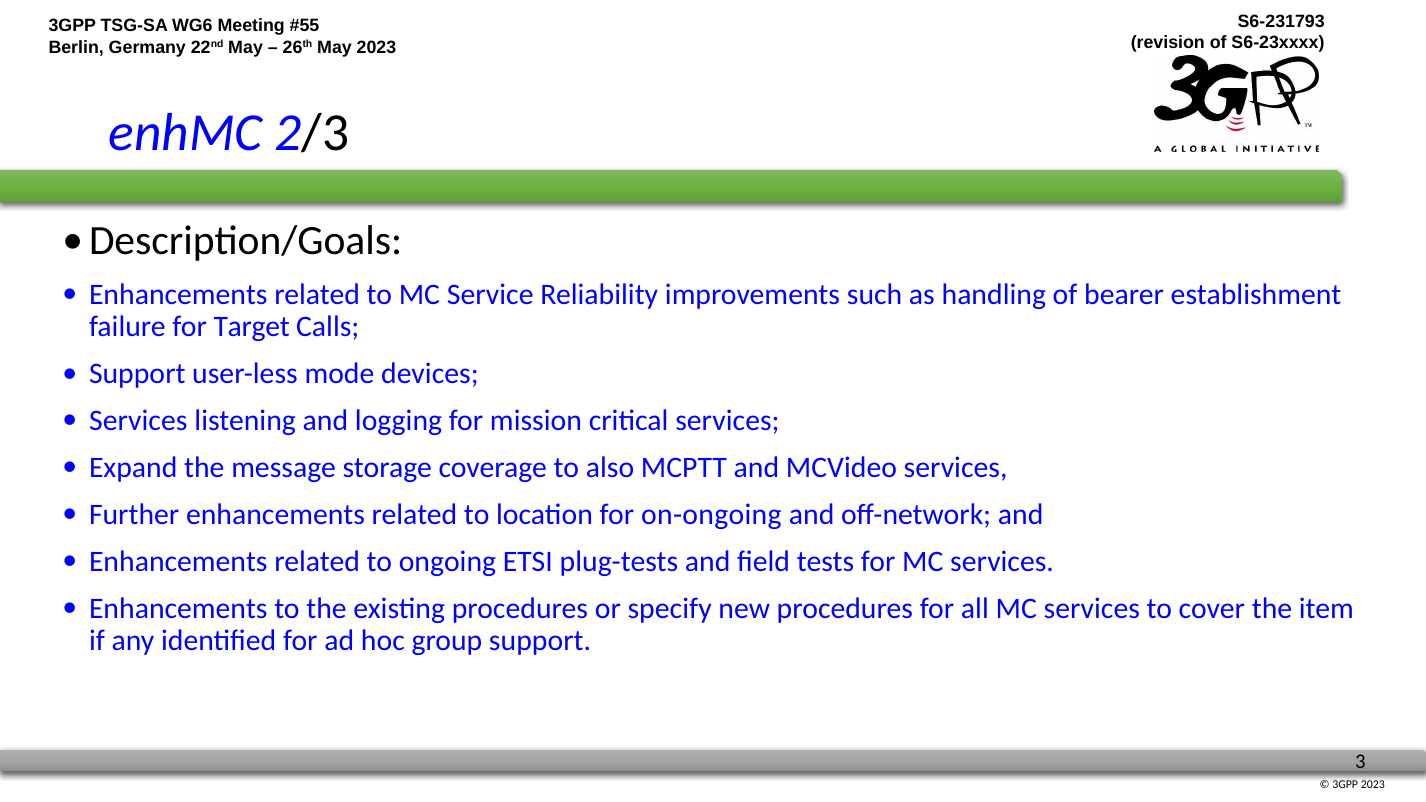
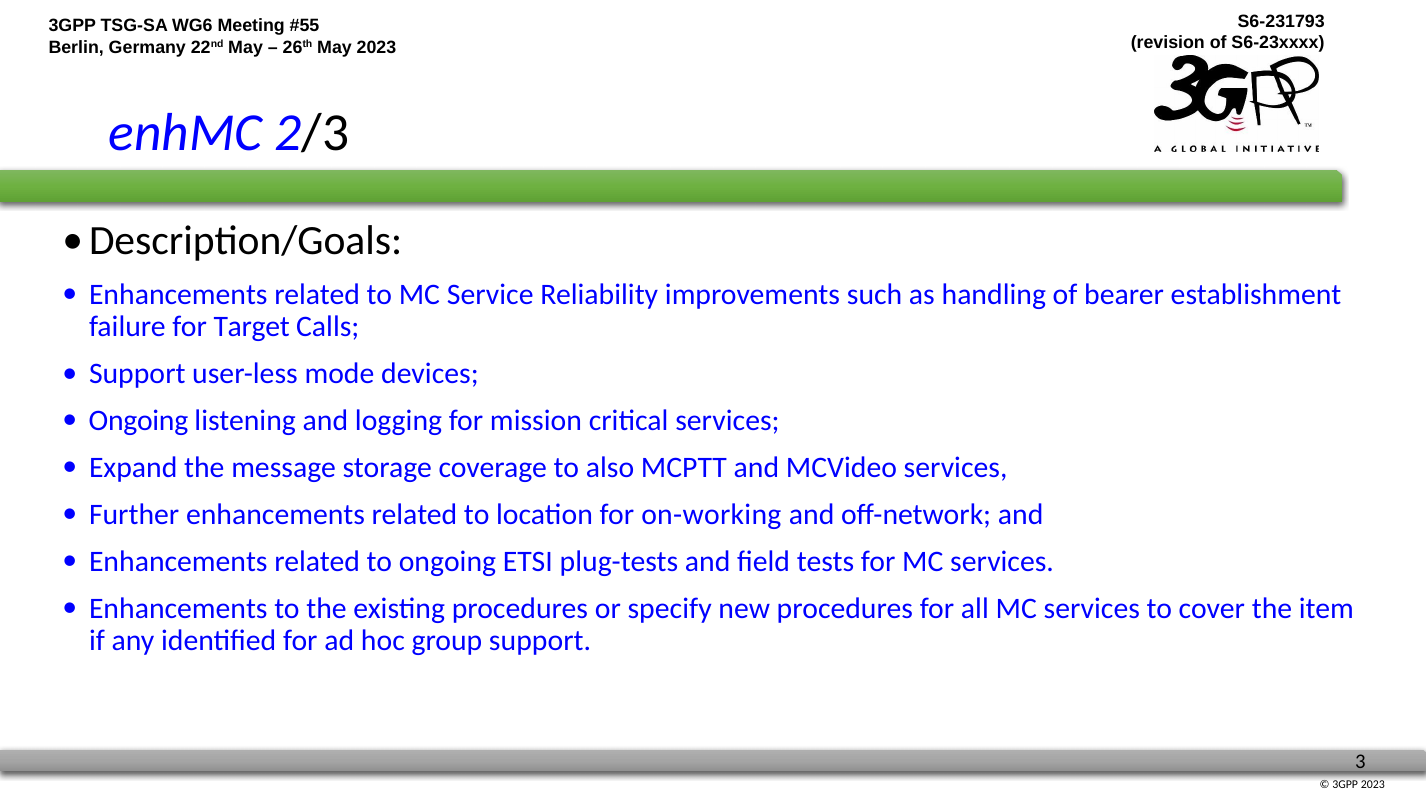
Services: Services -> Ongoing (139, 421)
on-ongoing: on-ongoing -> on-working (711, 514)
